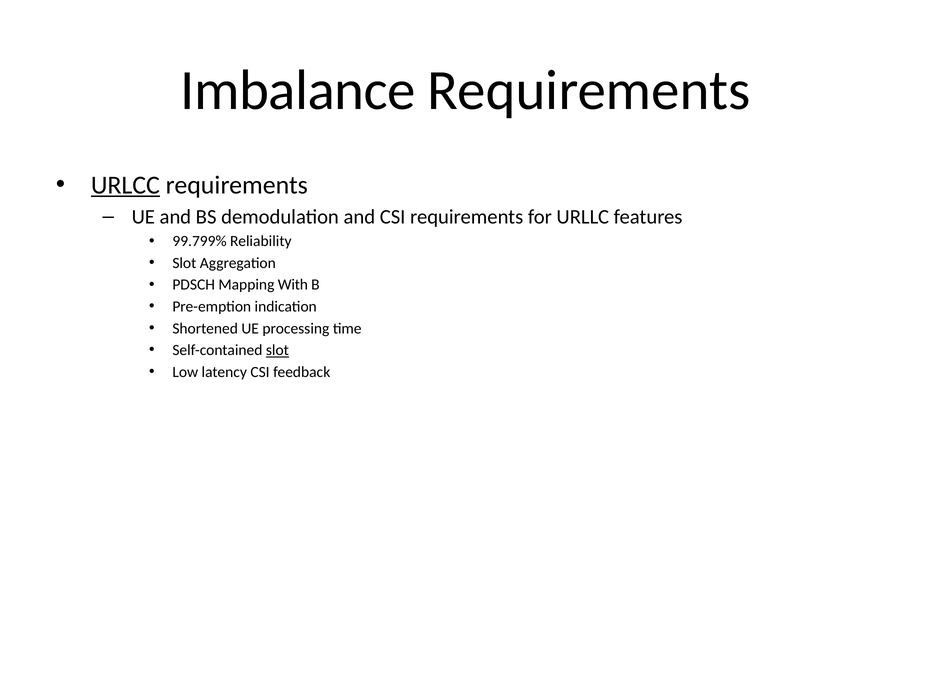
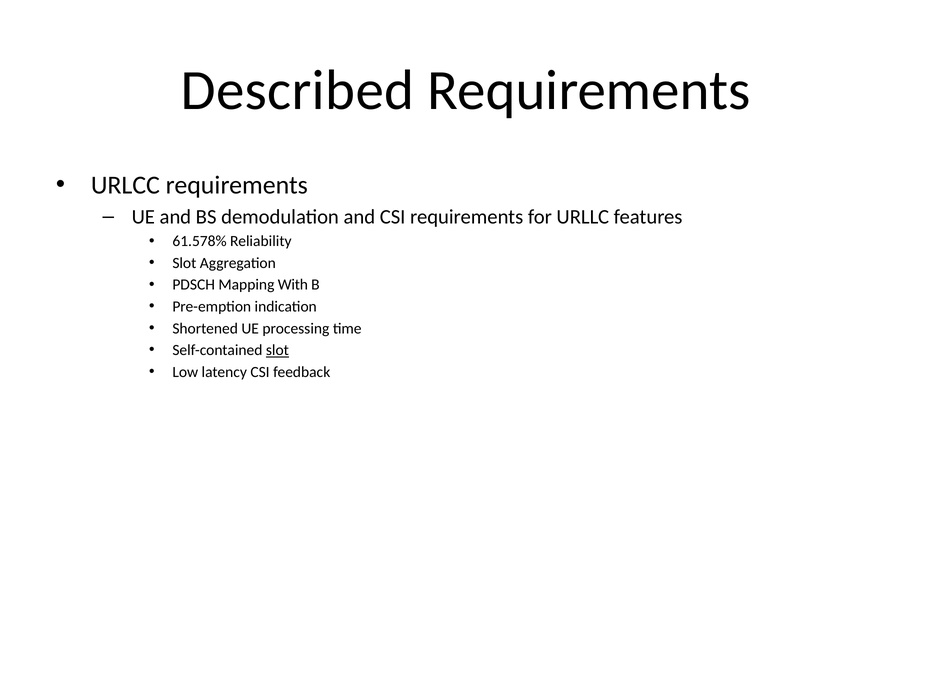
Imbalance: Imbalance -> Described (297, 90)
URLCC underline: present -> none (125, 185)
99.799%: 99.799% -> 61.578% (200, 241)
